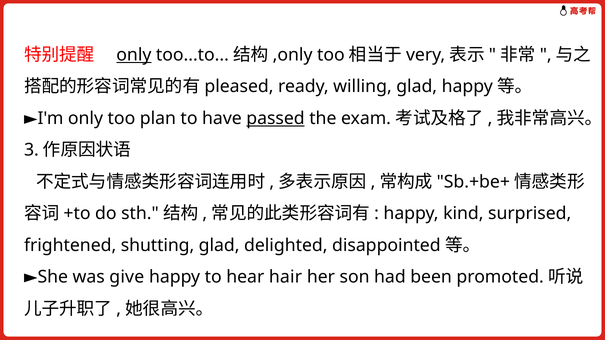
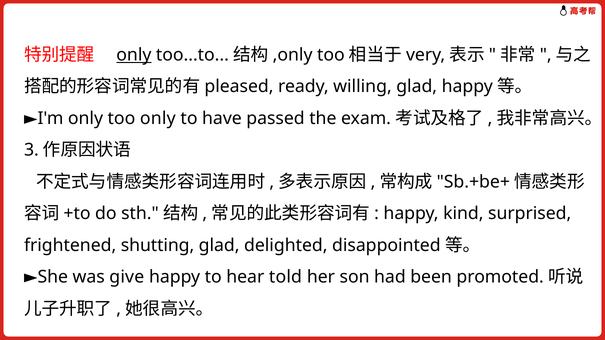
too plan: plan -> only (158, 118)
passed underline: present -> none (276, 118)
hair: hair -> told (285, 277)
